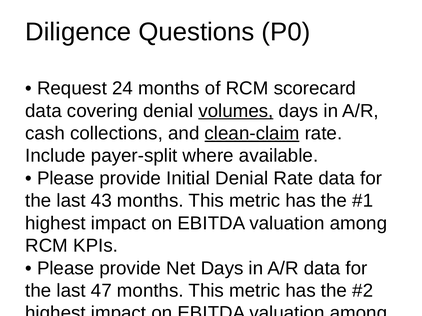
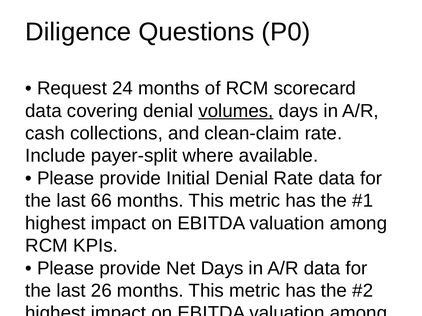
clean-claim underline: present -> none (252, 134)
43: 43 -> 66 (101, 201)
47: 47 -> 26 (101, 291)
